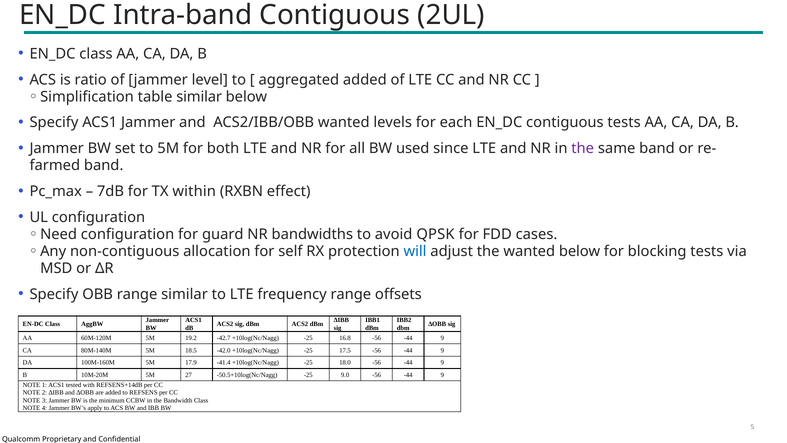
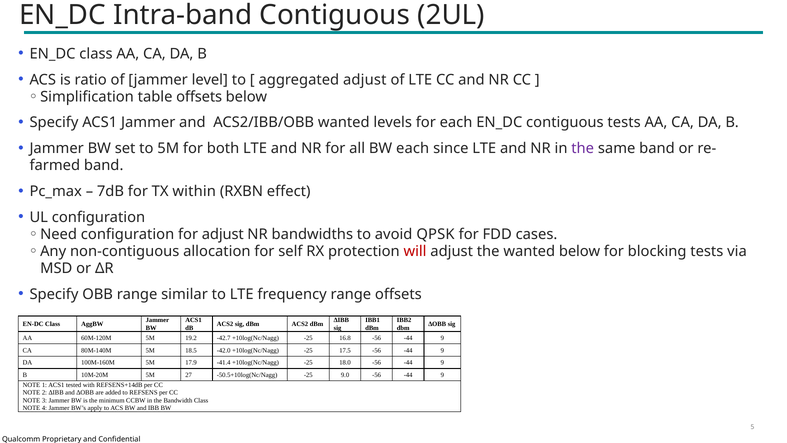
aggregated added: added -> adjust (365, 80)
table similar: similar -> offsets (199, 97)
BW used: used -> each (413, 148)
for guard: guard -> adjust (223, 234)
will colour: blue -> red (415, 251)
